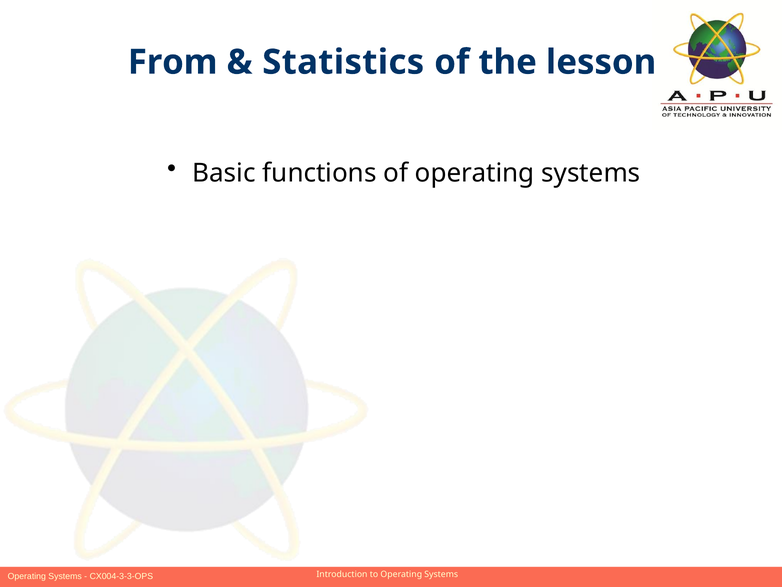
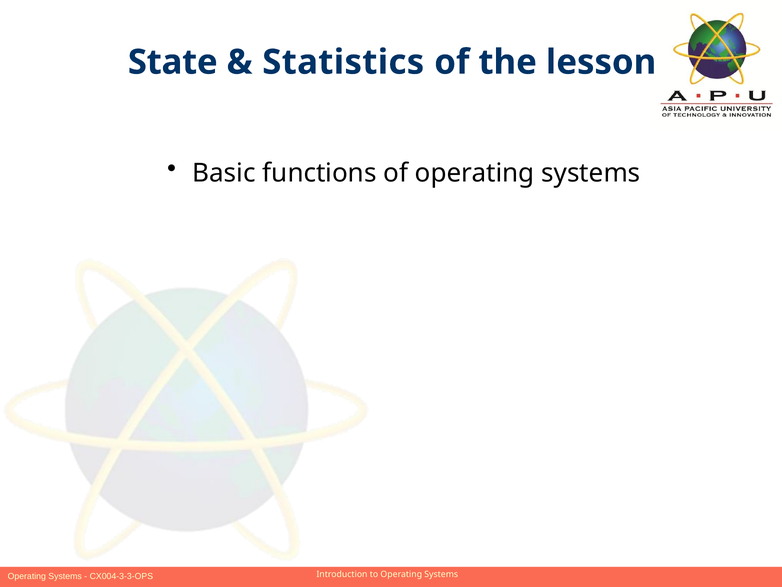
From: From -> State (173, 62)
